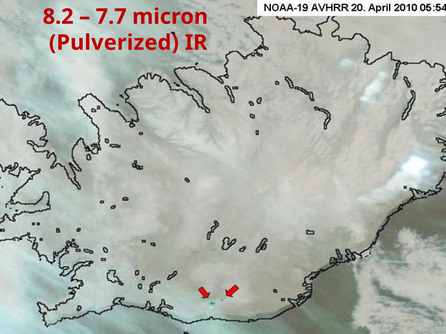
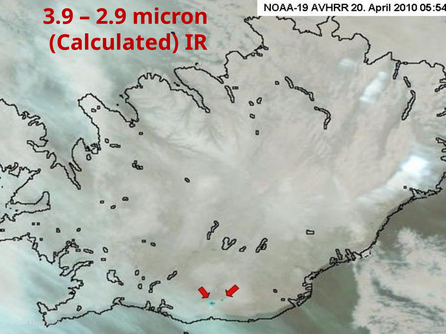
8.2: 8.2 -> 3.9 (58, 17)
7.7: 7.7 -> 2.9 (111, 17)
Pulverized: Pulverized -> Calculated (114, 43)
